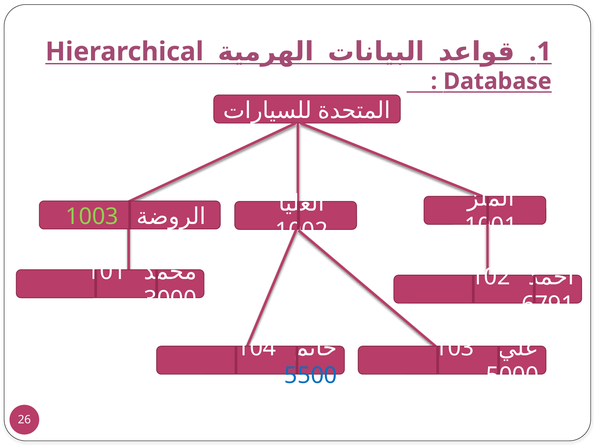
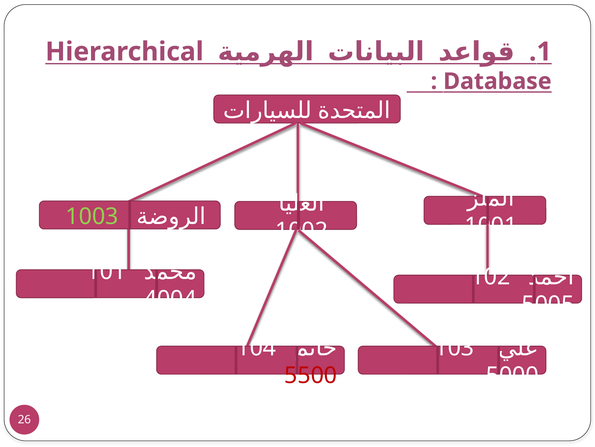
3000: 3000 -> 4004 (170, 299)
6791: 6791 -> 5005 (548, 304)
5500 colour: blue -> red (311, 375)
